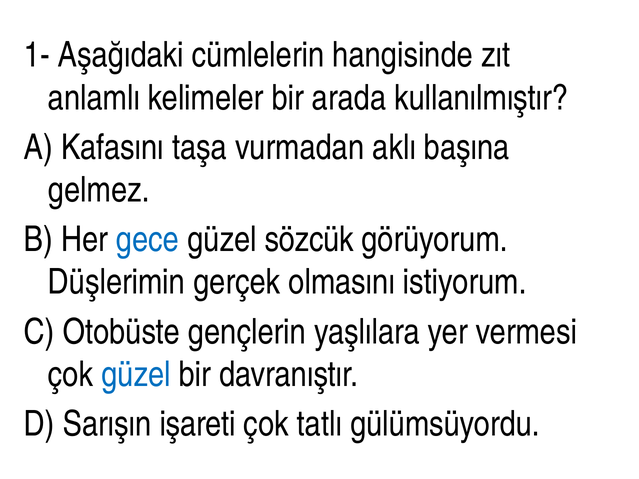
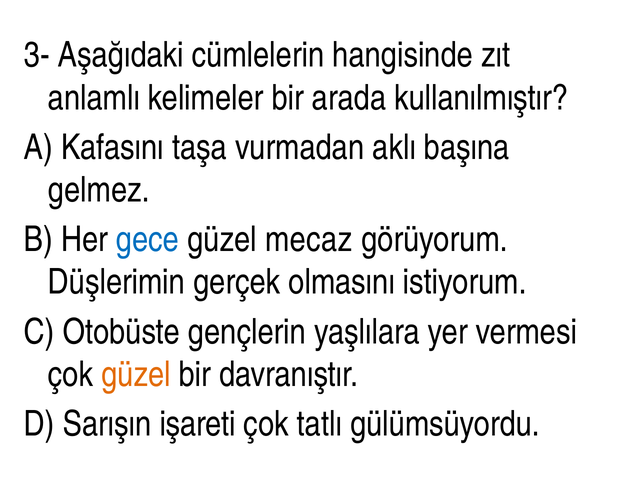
1-: 1- -> 3- (37, 55)
sözcük: sözcük -> mecaz (309, 240)
güzel colour: blue -> orange (136, 375)
